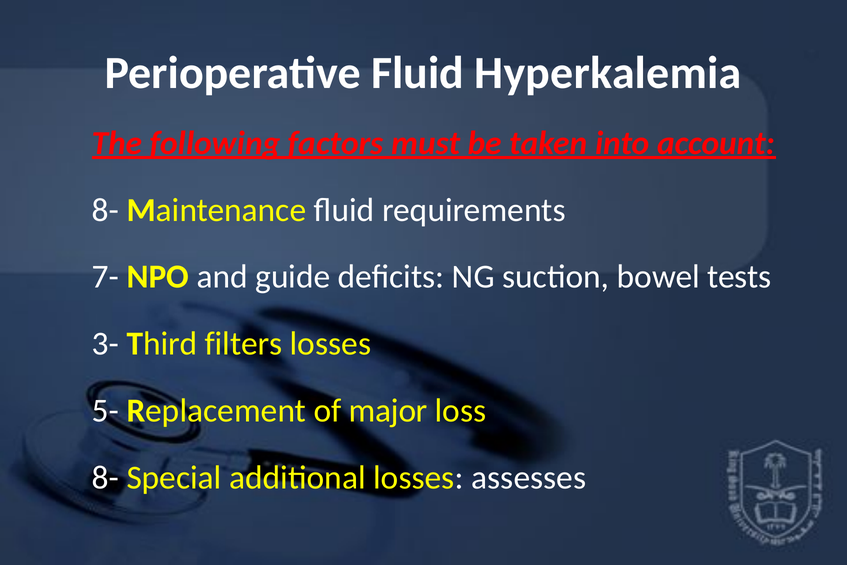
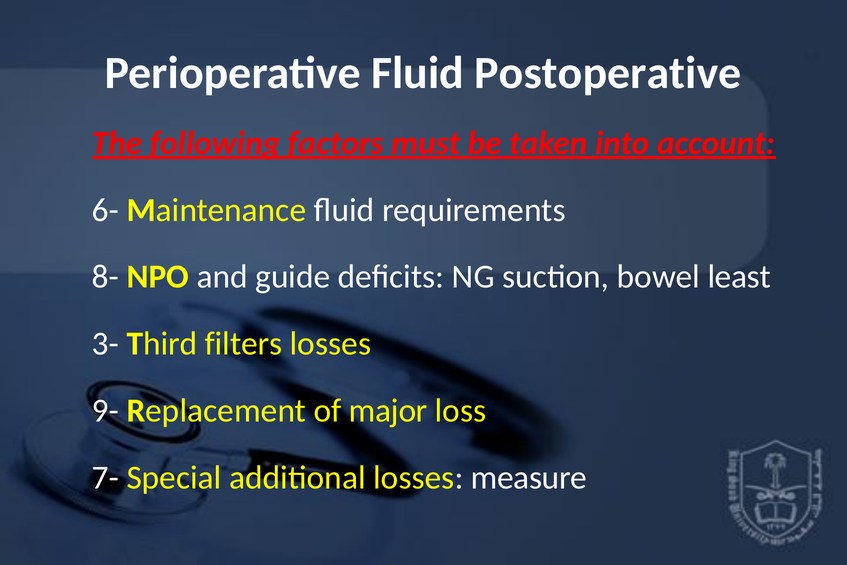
Hyperkalemia: Hyperkalemia -> Postoperative (608, 73)
8-: 8- -> 6- (105, 210)
7-: 7- -> 8- (105, 277)
tests: tests -> least (739, 277)
5-: 5- -> 9- (105, 411)
8-: 8- -> 7- (105, 478)
assesses: assesses -> measure (529, 478)
